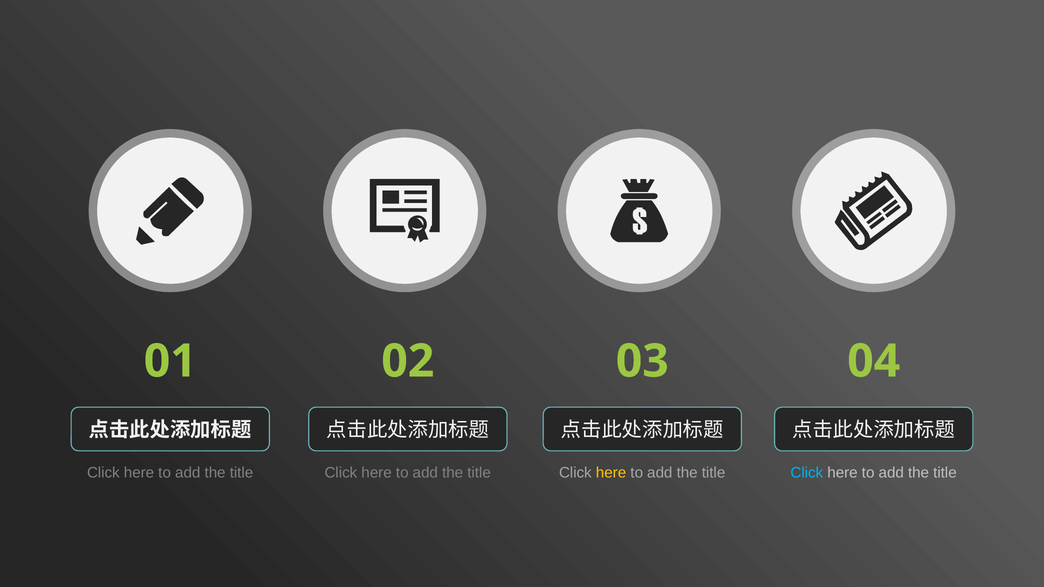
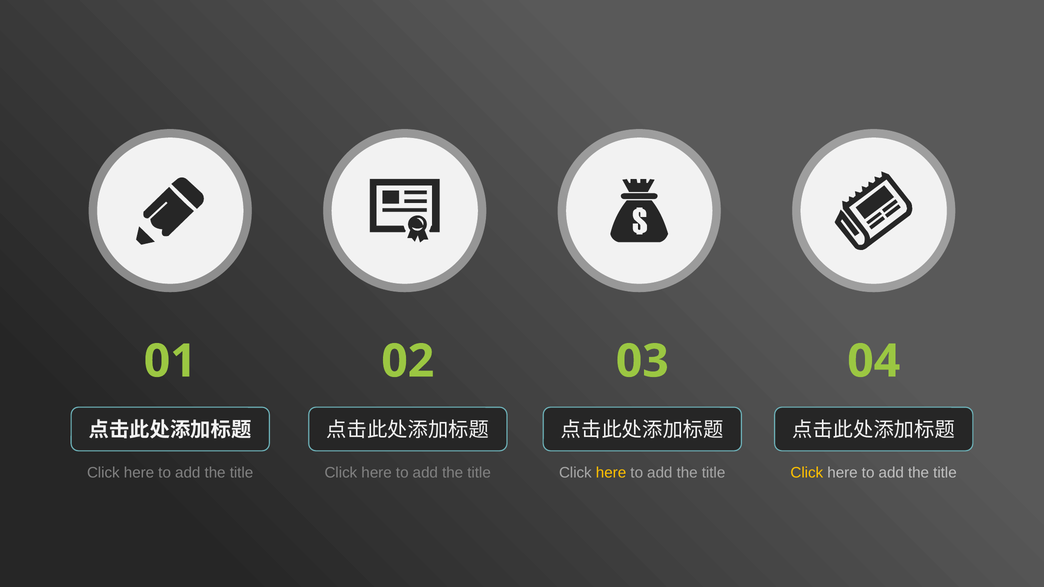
Click colour: light blue -> yellow (807, 473)
